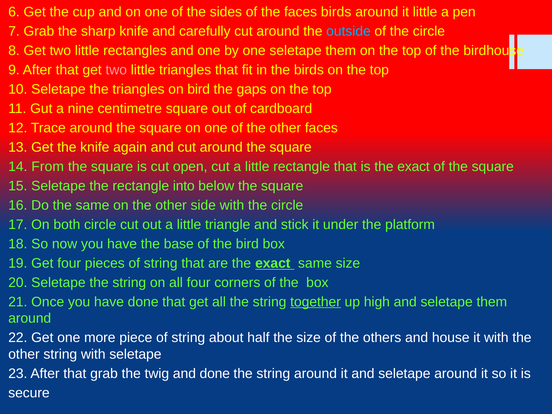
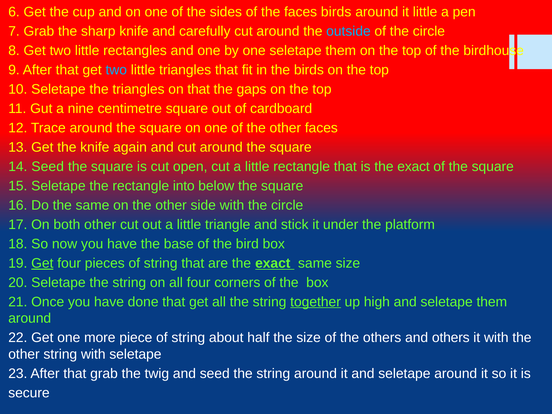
two colour: pink -> light blue (116, 70)
on bird: bird -> that (199, 89)
14 From: From -> Seed (48, 167)
both circle: circle -> other (100, 225)
Get underline: none -> present (42, 263)
and house: house -> others (451, 338)
and done: done -> seed (215, 374)
